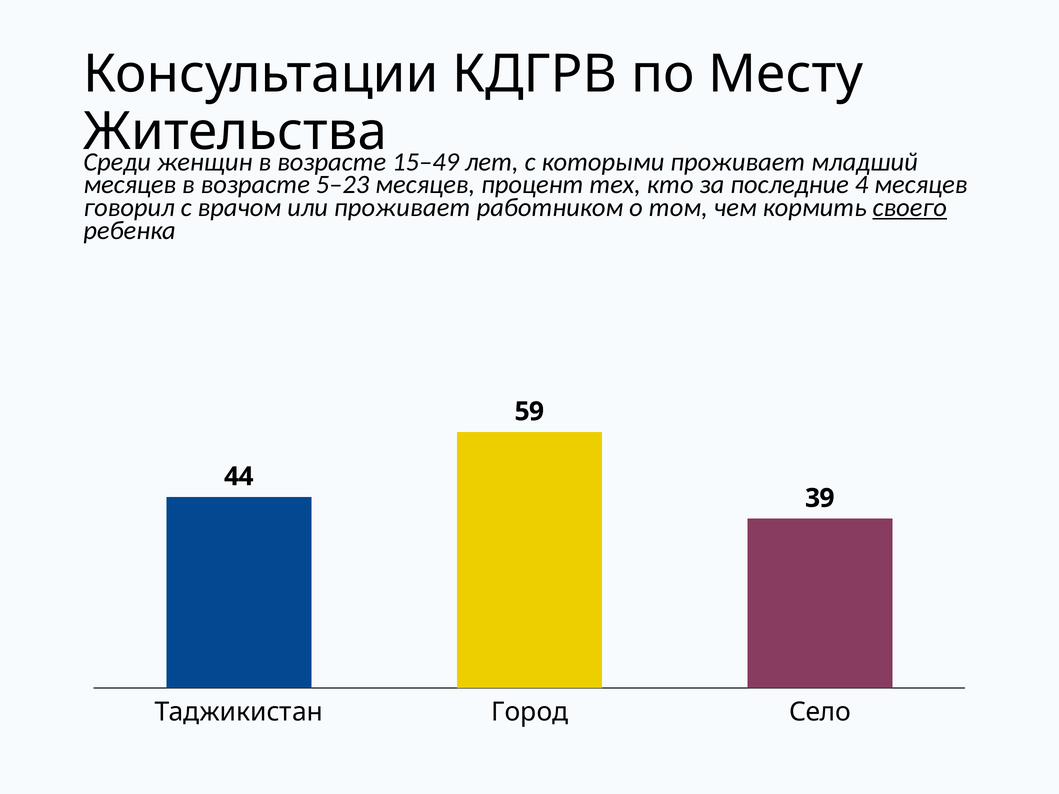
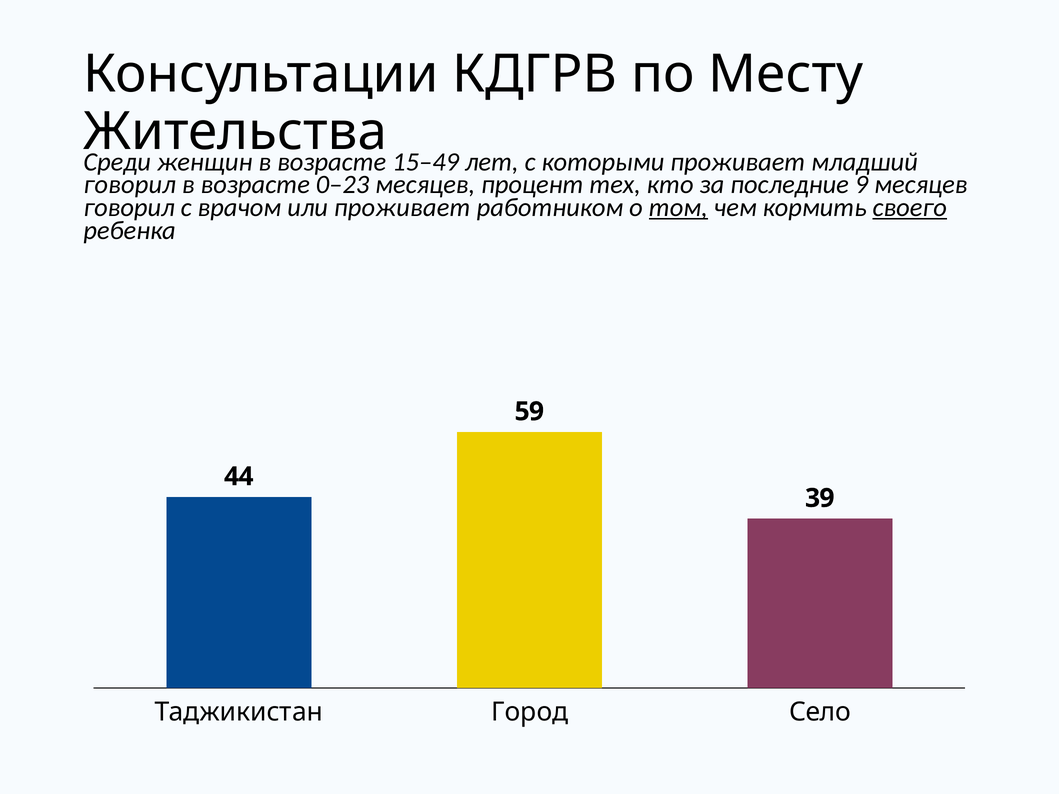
месяцев: месяцев -> говорил (130, 185)
5–23: 5–23 -> 0–23 (342, 185)
4: 4 -> 9 (861, 185)
том underline: none -> present (678, 208)
